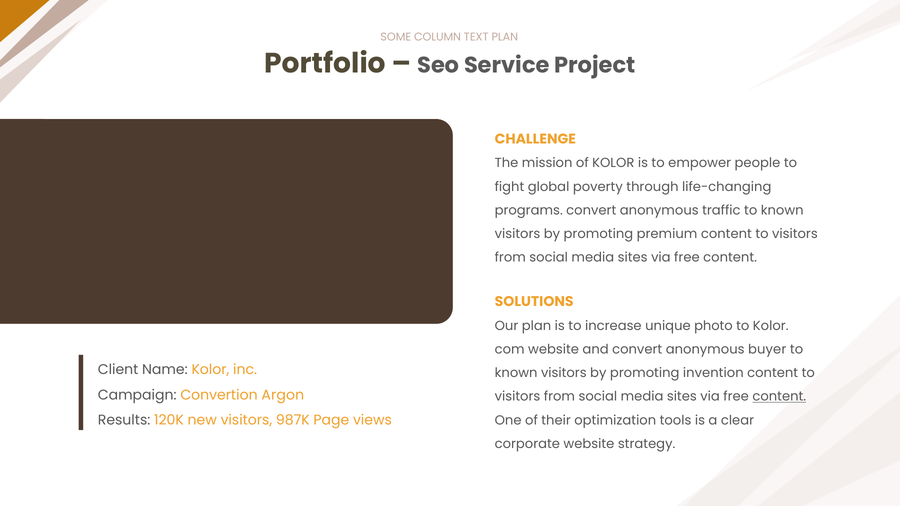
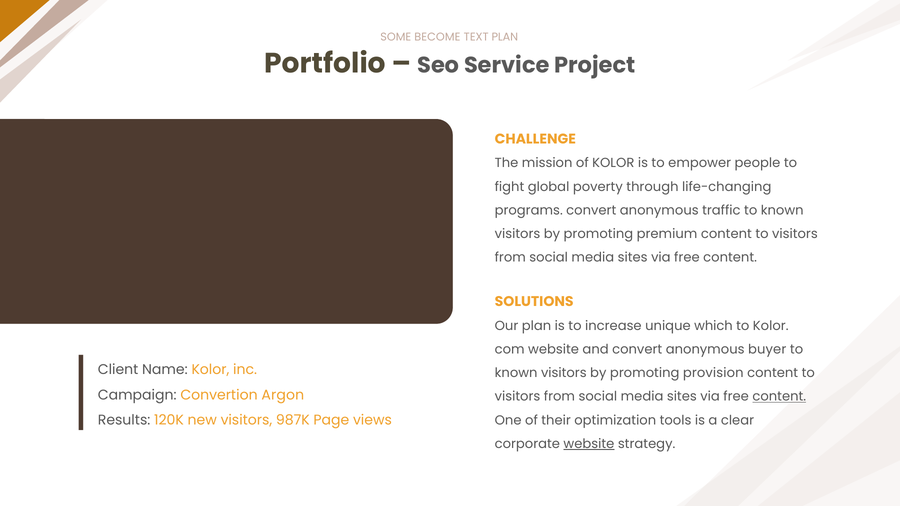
COLUMN: COLUMN -> BECOME (437, 37)
photo: photo -> which (713, 326)
invention: invention -> provision (713, 373)
website underline: none -> present (589, 444)
